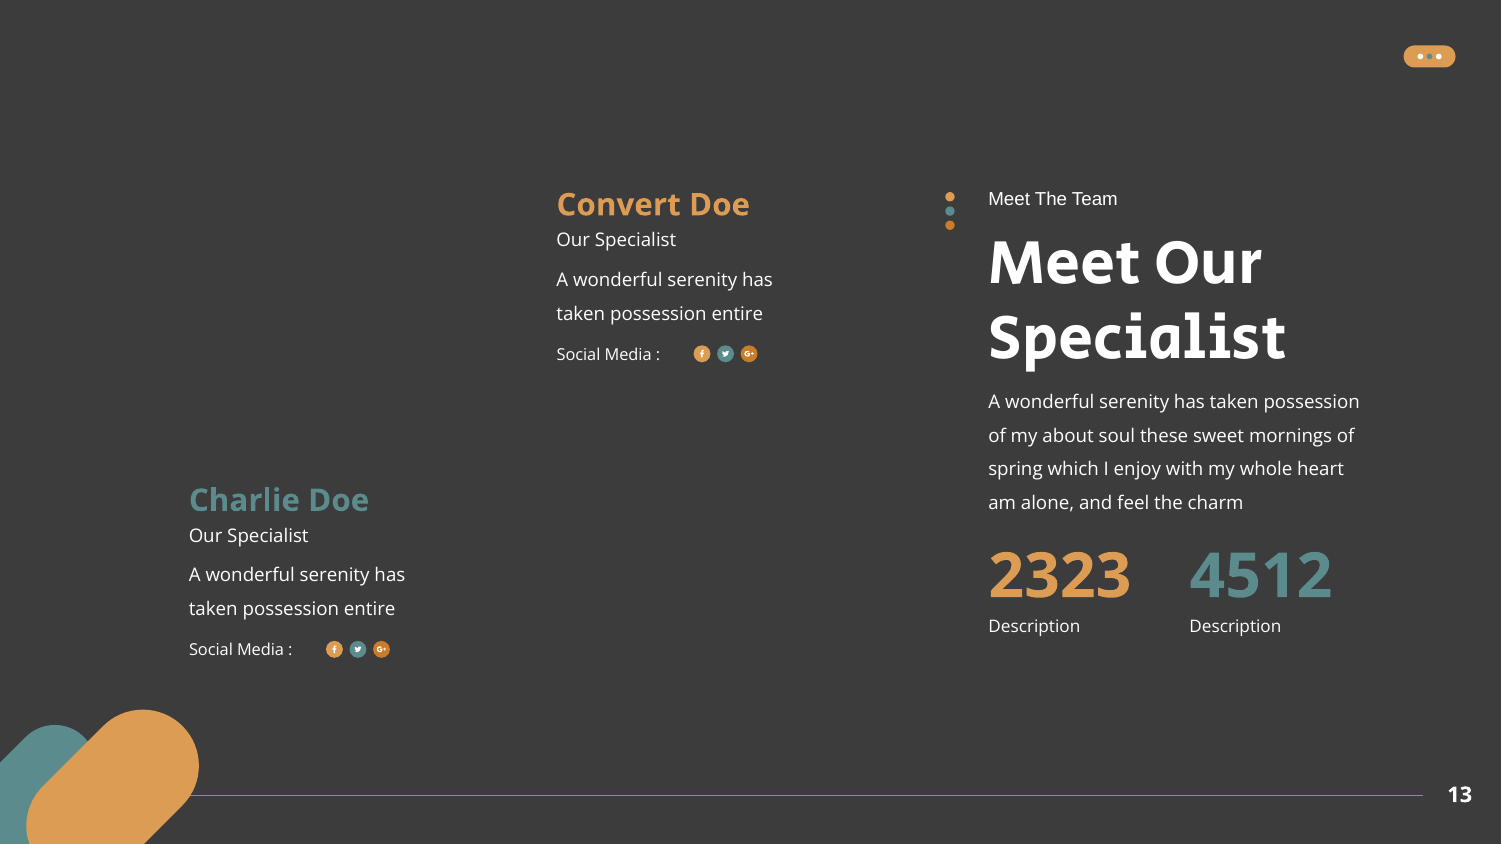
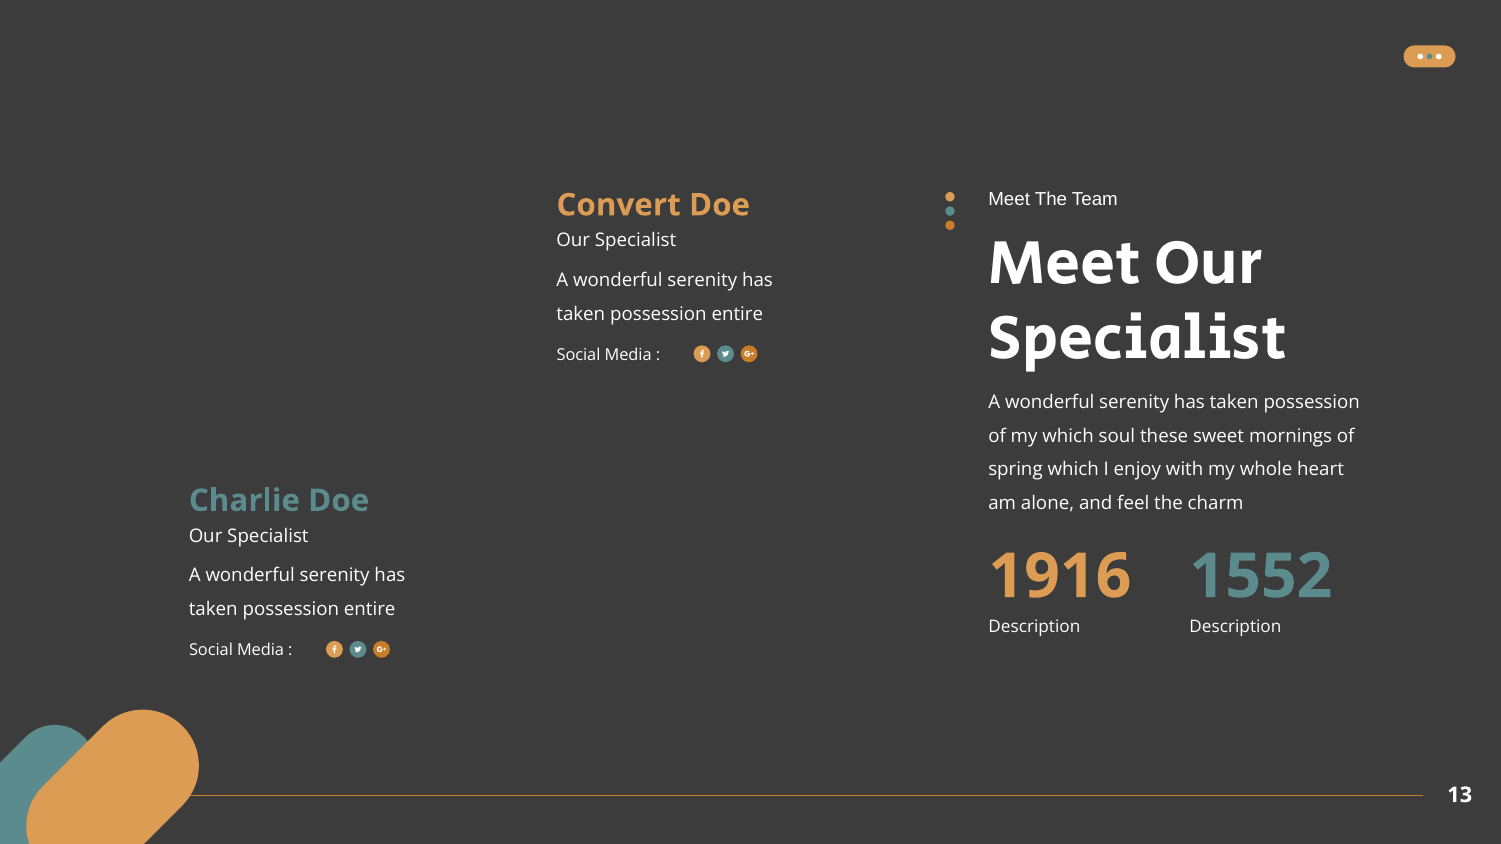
my about: about -> which (1068, 436)
2323: 2323 -> 1916 (1060, 577)
4512: 4512 -> 1552 (1261, 577)
